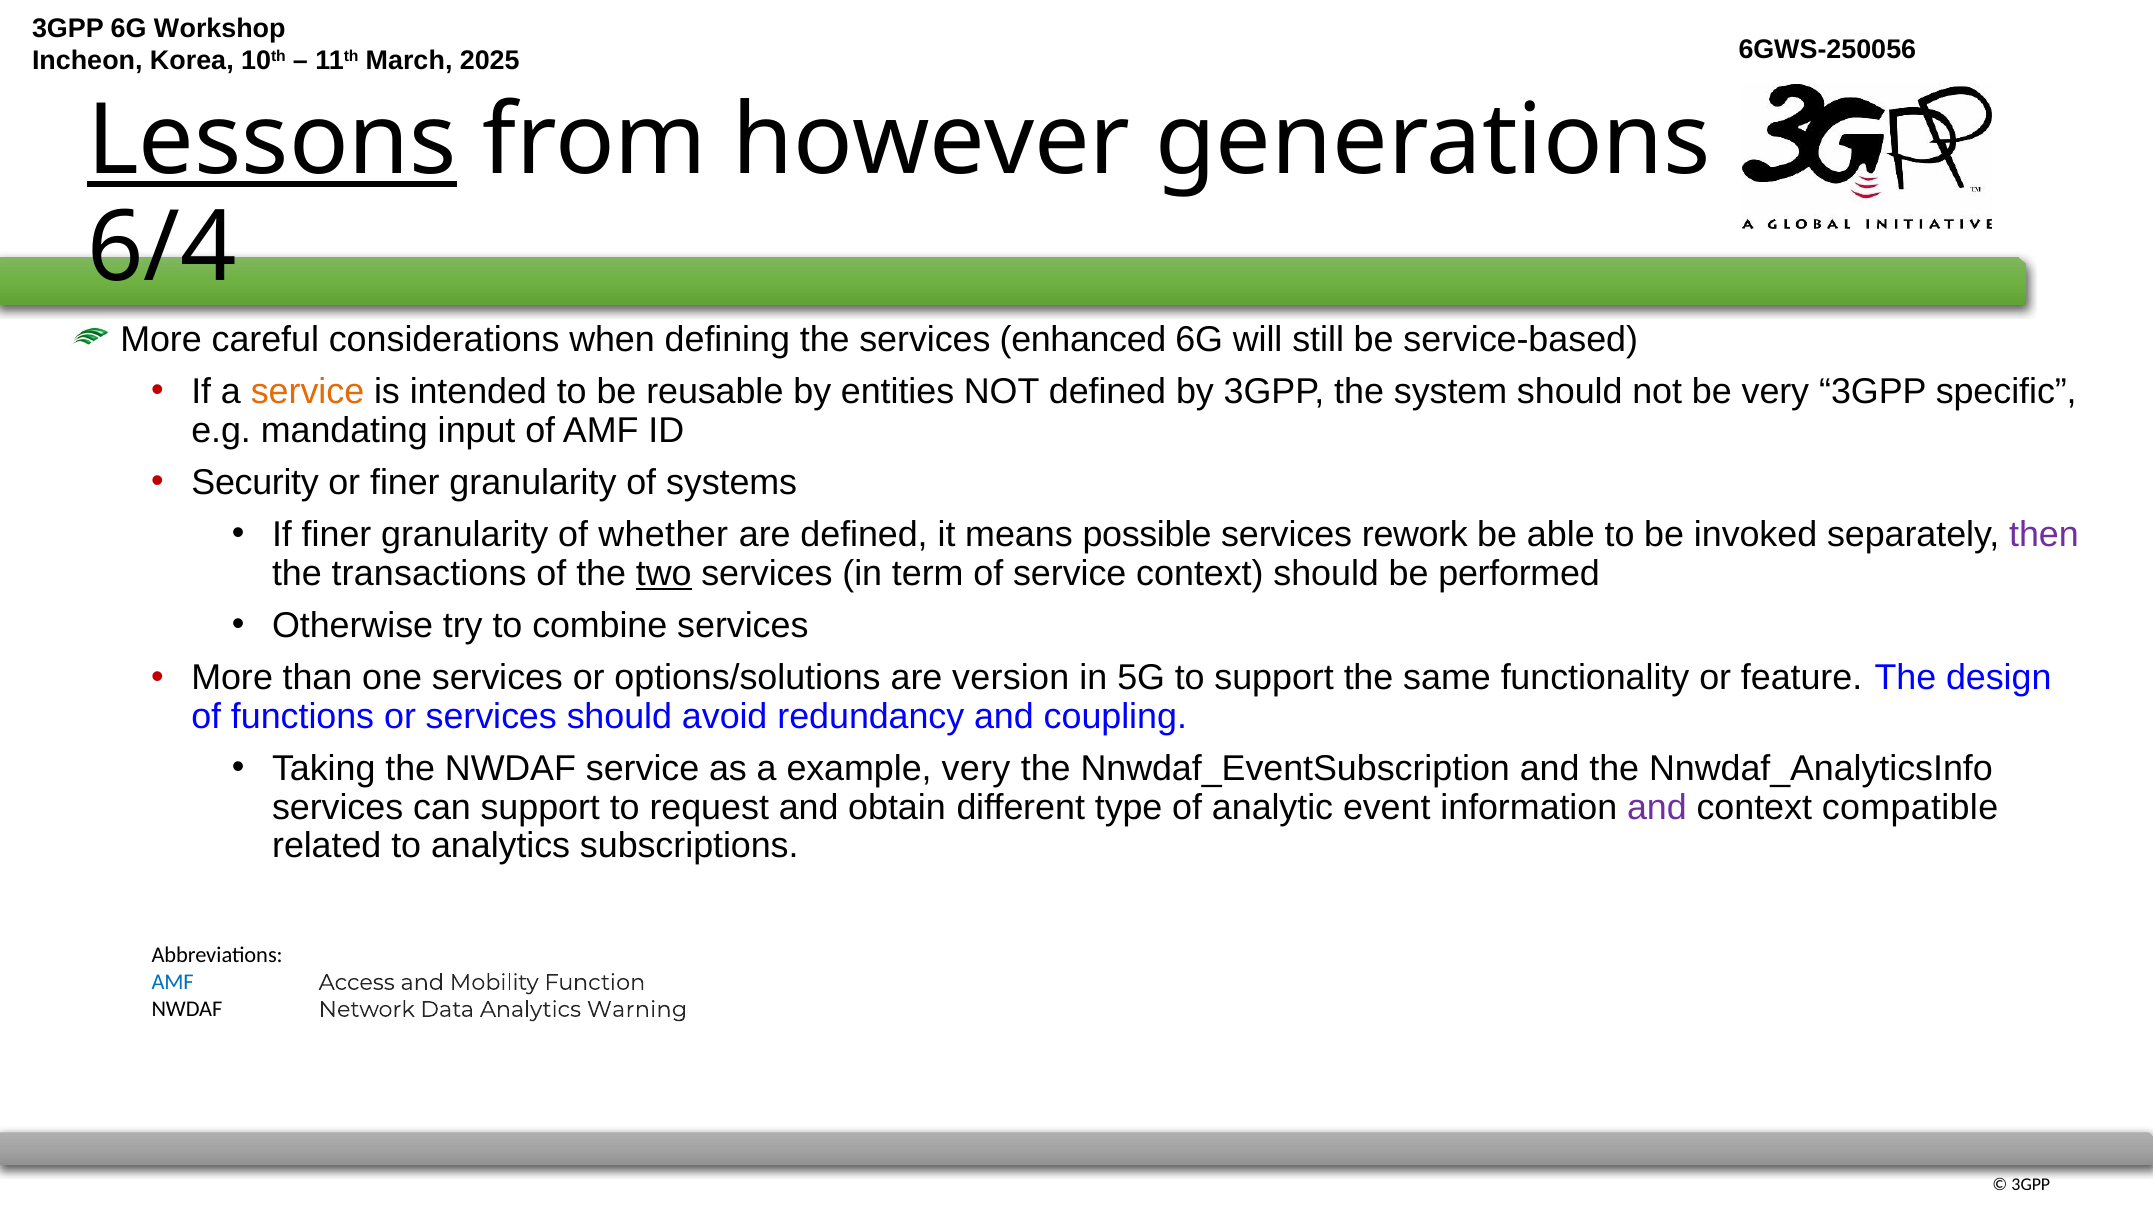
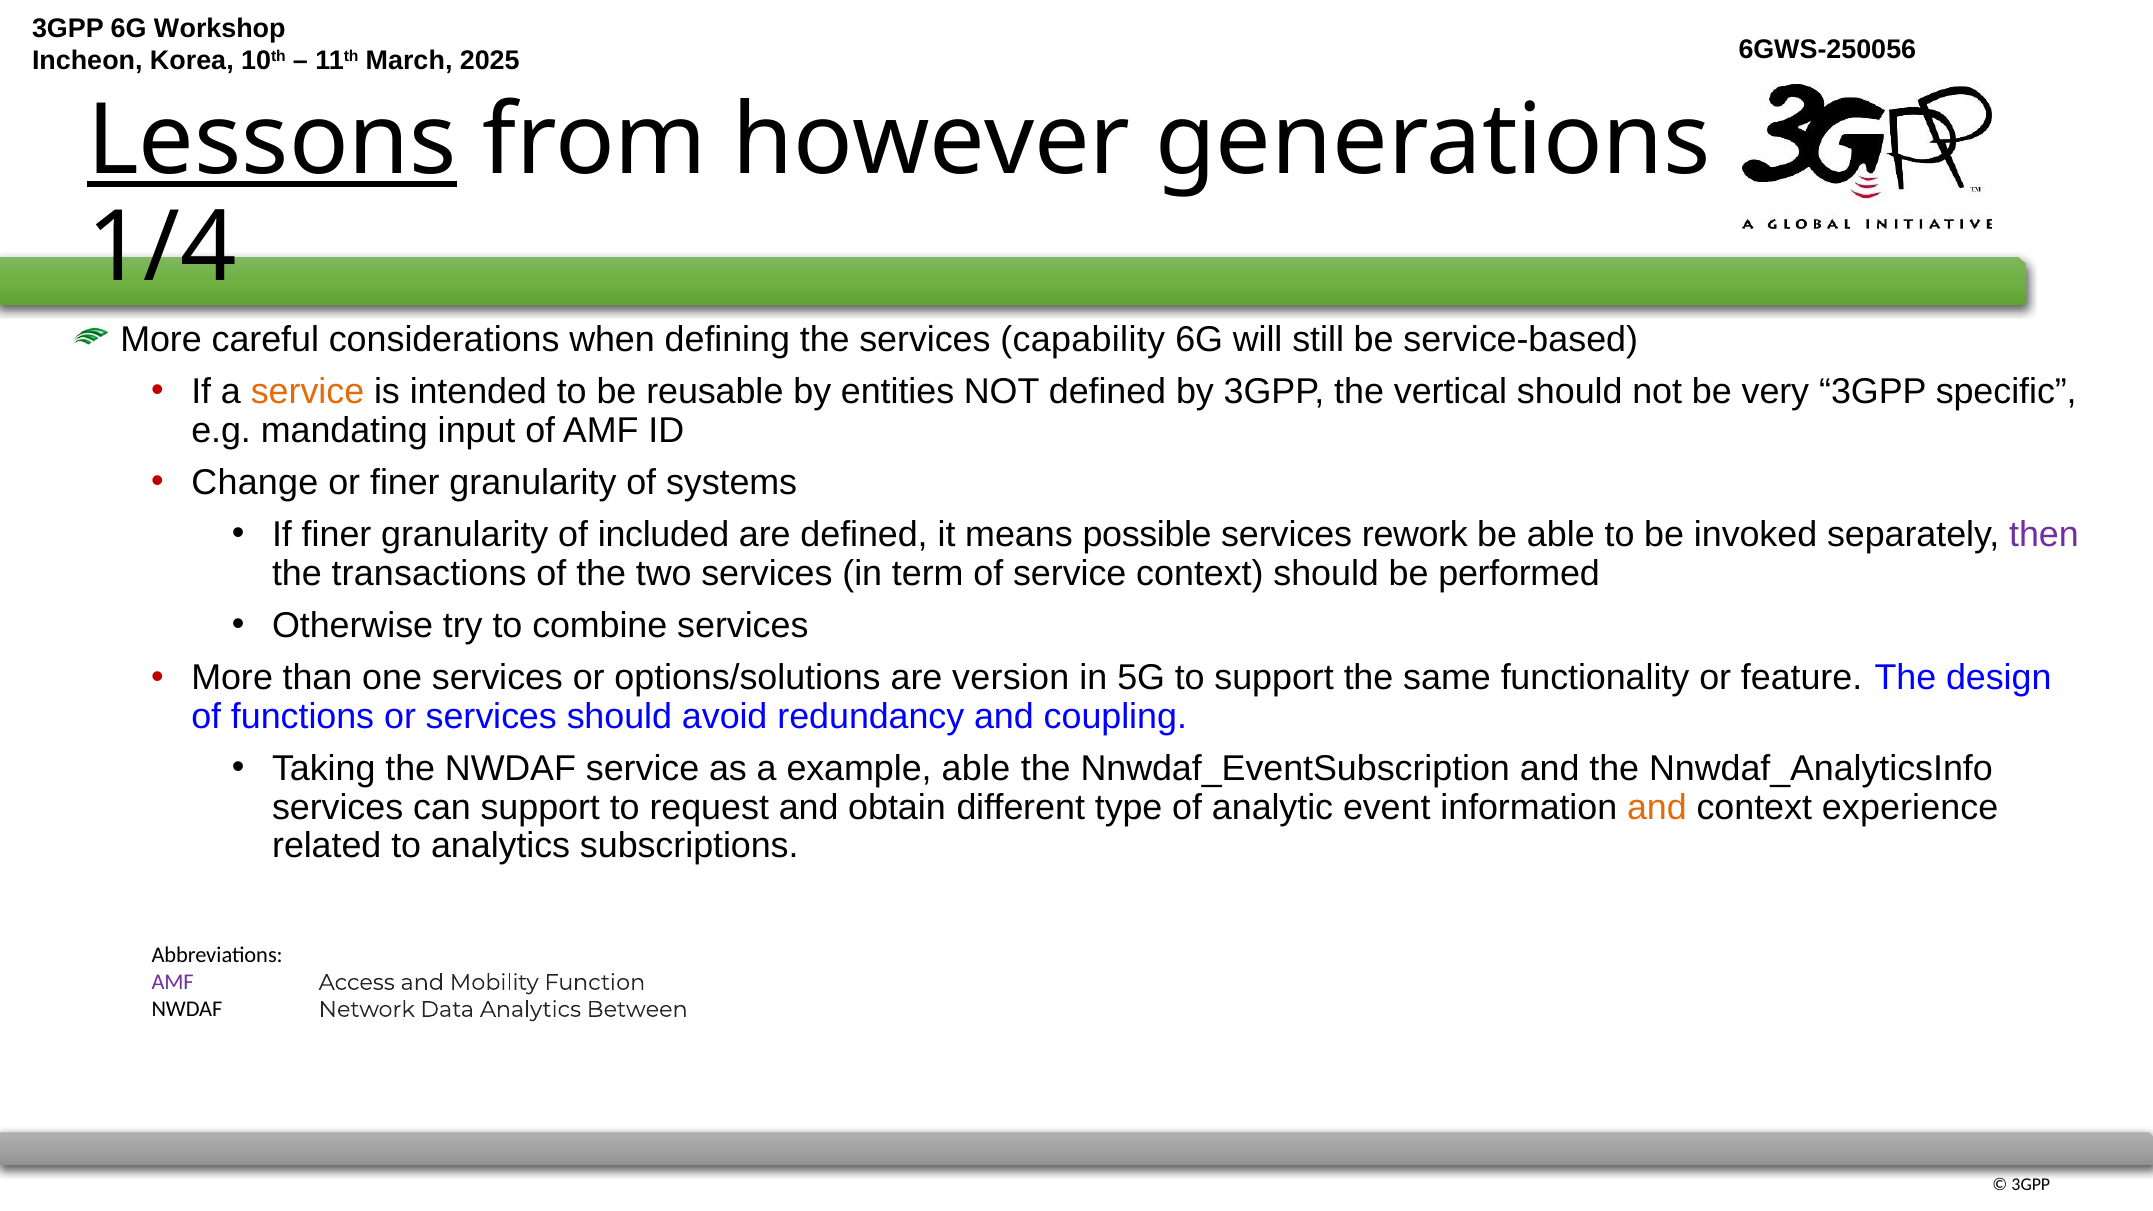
6/4: 6/4 -> 1/4 (162, 248)
enhanced: enhanced -> capability (1083, 339)
system: system -> vertical (1451, 392)
Security: Security -> Change (255, 482)
whether: whether -> included (664, 535)
two underline: present -> none (664, 573)
example very: very -> able (976, 769)
and colour: purple -> orange (1657, 807)
compatible: compatible -> experience (1910, 807)
AMF colour: blue -> purple (173, 982)
Warning: Warning -> Between (637, 1009)
